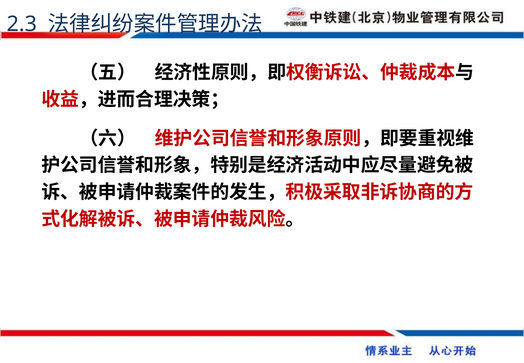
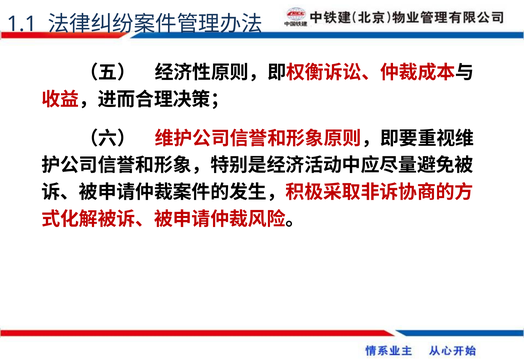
2.3: 2.3 -> 1.1 (22, 24)
